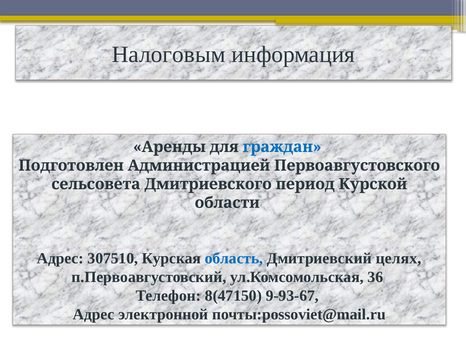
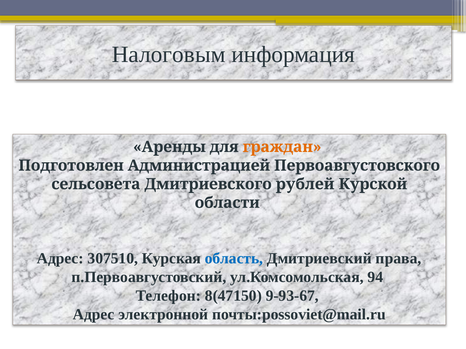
граждан colour: blue -> orange (282, 147)
период: период -> рублей (305, 184)
целях: целях -> права (399, 259)
36: 36 -> 94 (375, 278)
